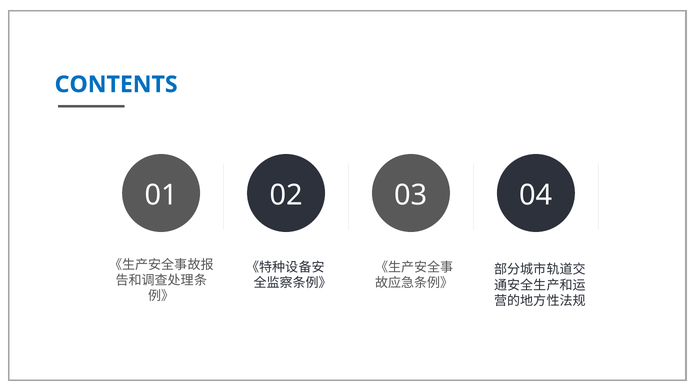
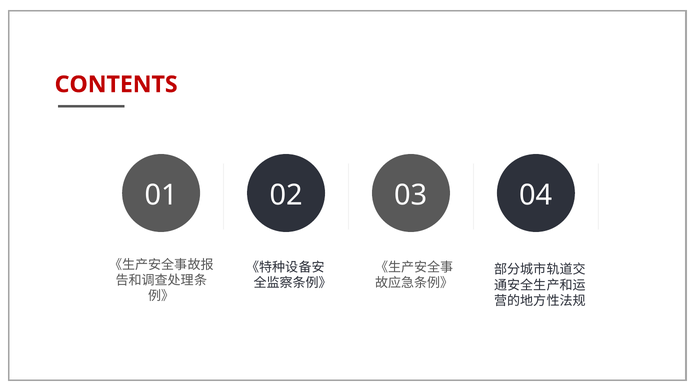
CONTENTS colour: blue -> red (116, 84)
